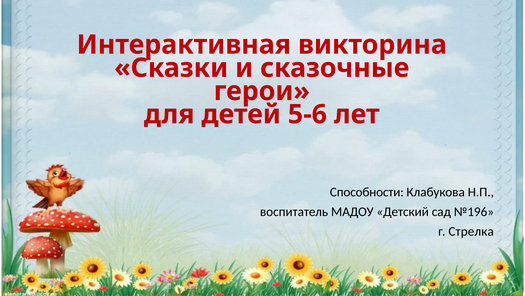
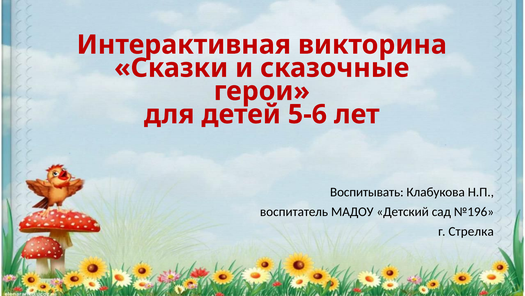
Способности: Способности -> Воспитывать (367, 192)
